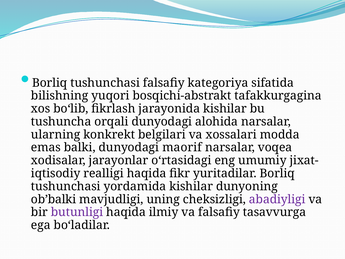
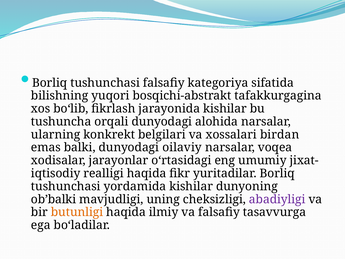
modda: modda -> birdan (280, 134)
maorif: maorif -> oilaviy (182, 147)
butunligi colour: purple -> orange (77, 212)
